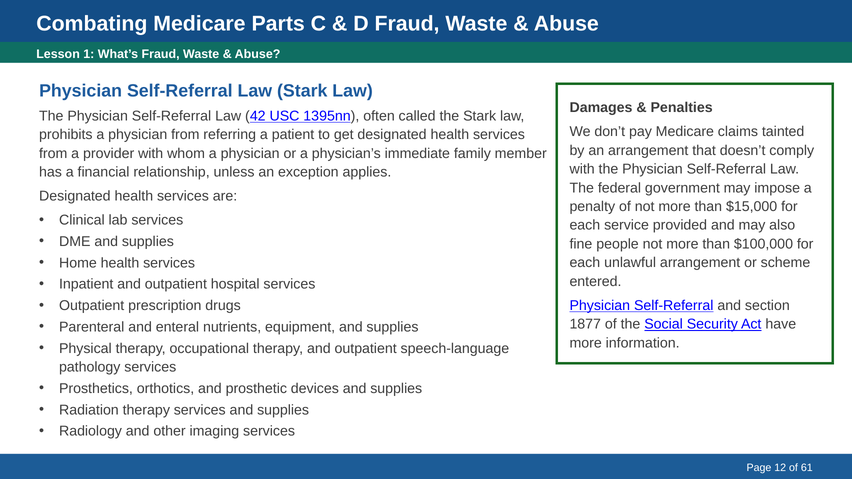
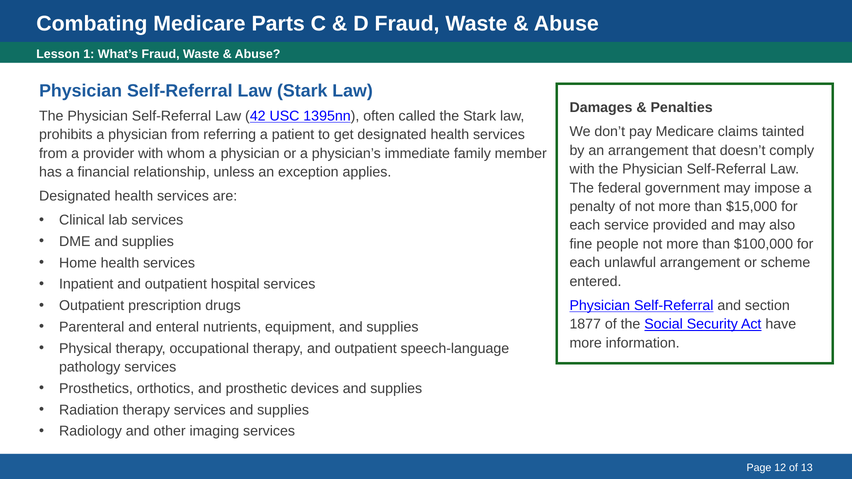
61: 61 -> 13 (807, 468)
